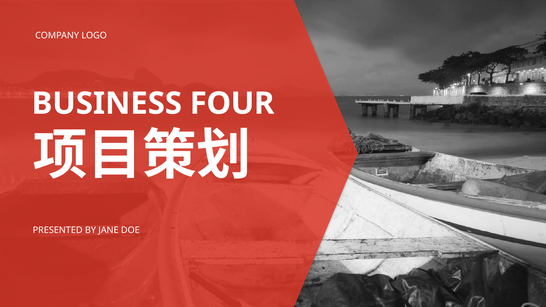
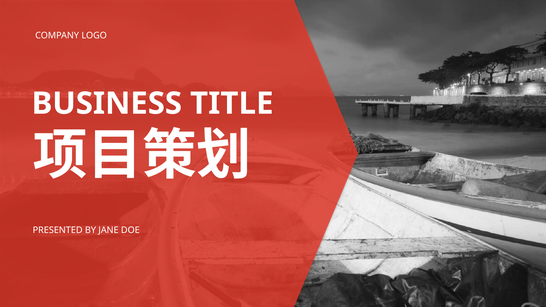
FOUR: FOUR -> TITLE (232, 104)
